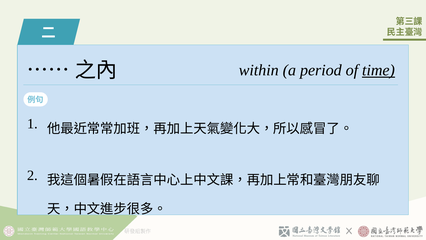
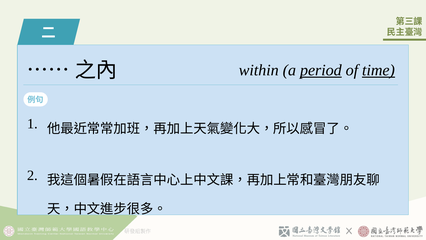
period underline: none -> present (321, 70)
